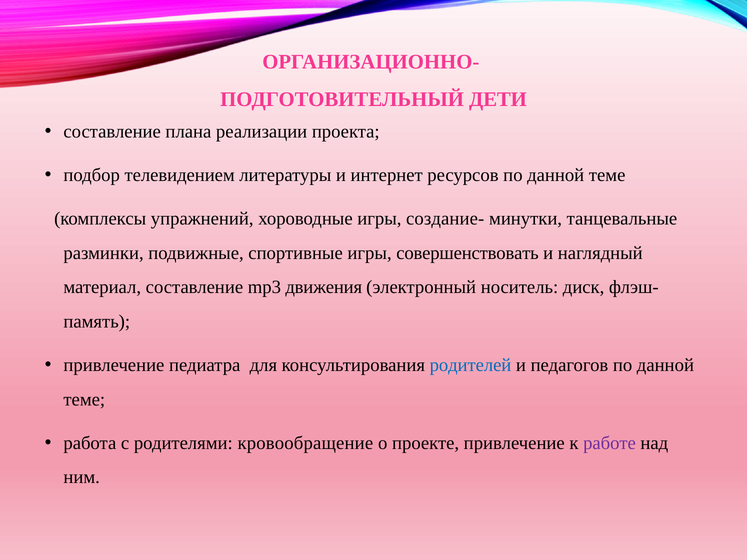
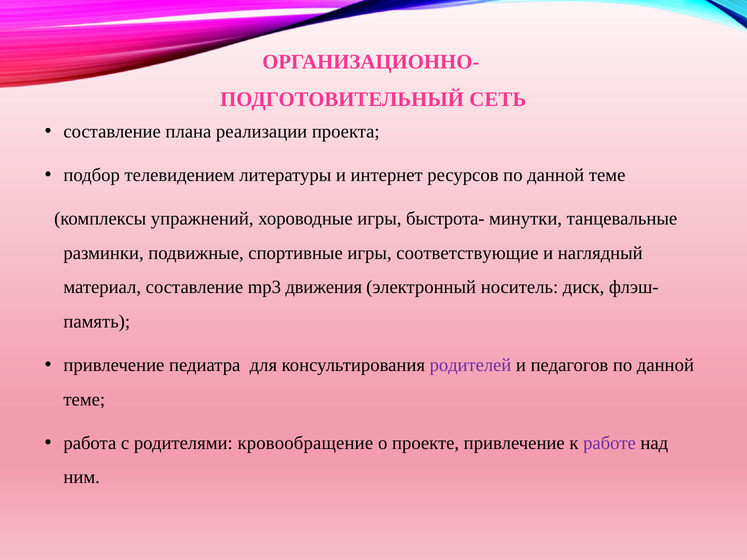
ДЕТИ: ДЕТИ -> СЕТЬ (498, 99)
создание-: создание- -> быстрота- (445, 219)
совершенствовать: совершенствовать -> соответствующие (467, 253)
родителей colour: blue -> purple (470, 365)
